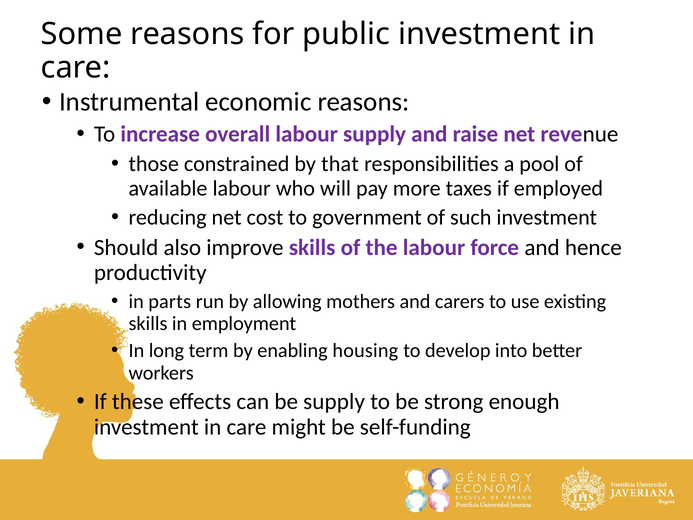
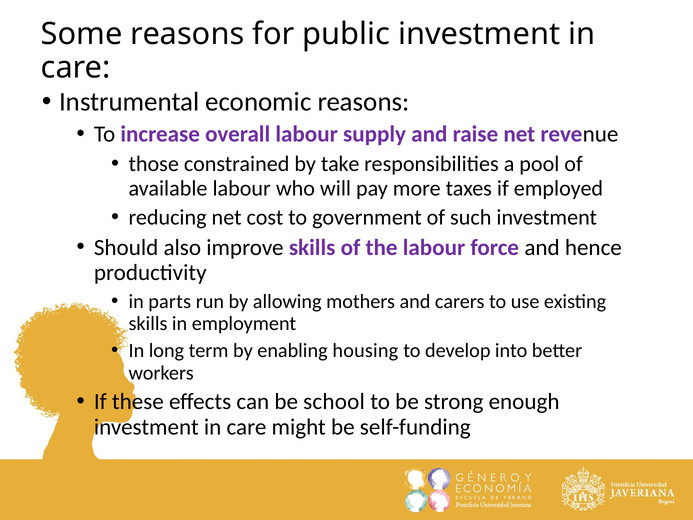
that: that -> take (340, 164)
be supply: supply -> school (334, 401)
